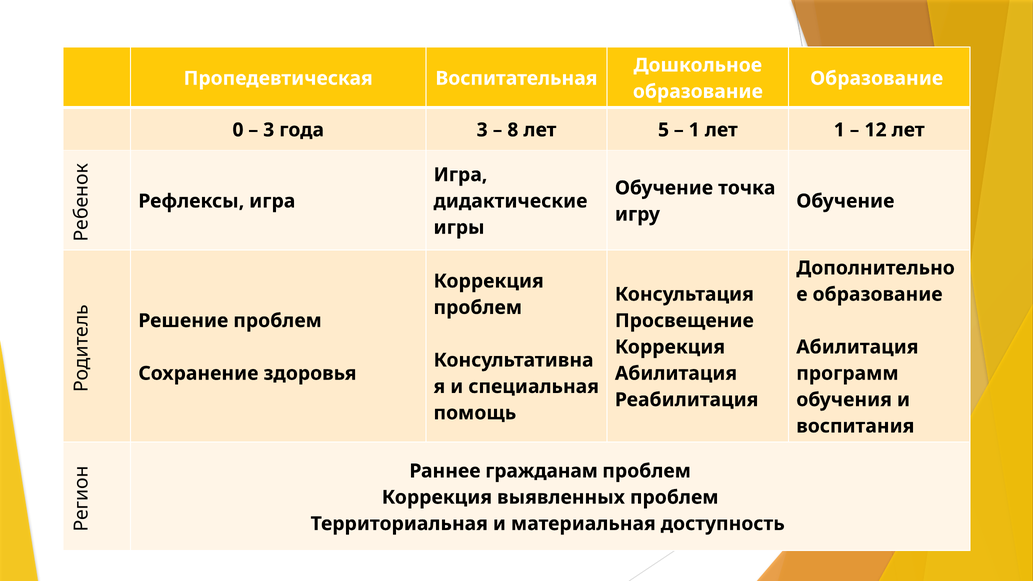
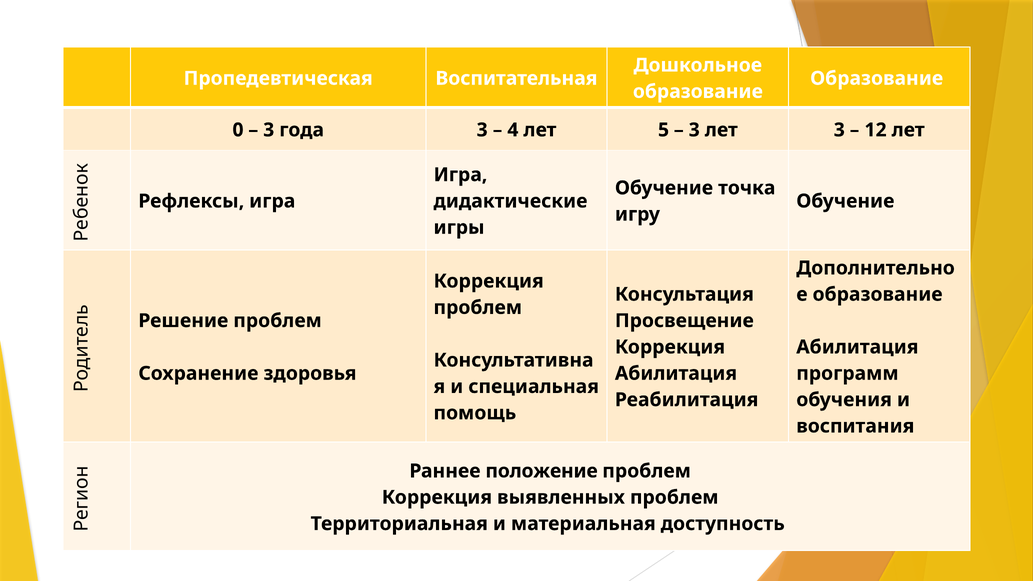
8: 8 -> 4 (513, 130)
1: 1 -> 3 (694, 130)
лет 1: 1 -> 3 (839, 130)
гражданам: гражданам -> положение (542, 471)
